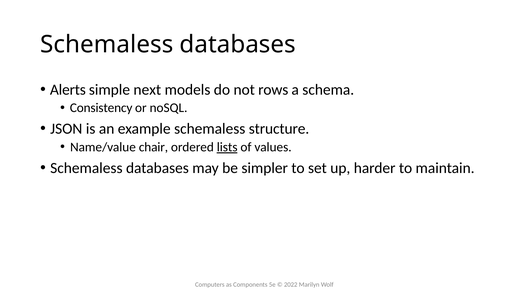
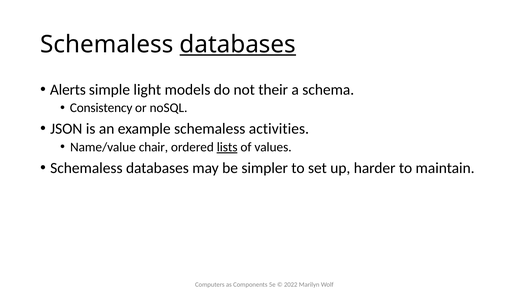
databases underline: none -> present (238, 44)
next: next -> light (147, 89)
rows: rows -> their (273, 89)
structure: structure -> activities (279, 129)
